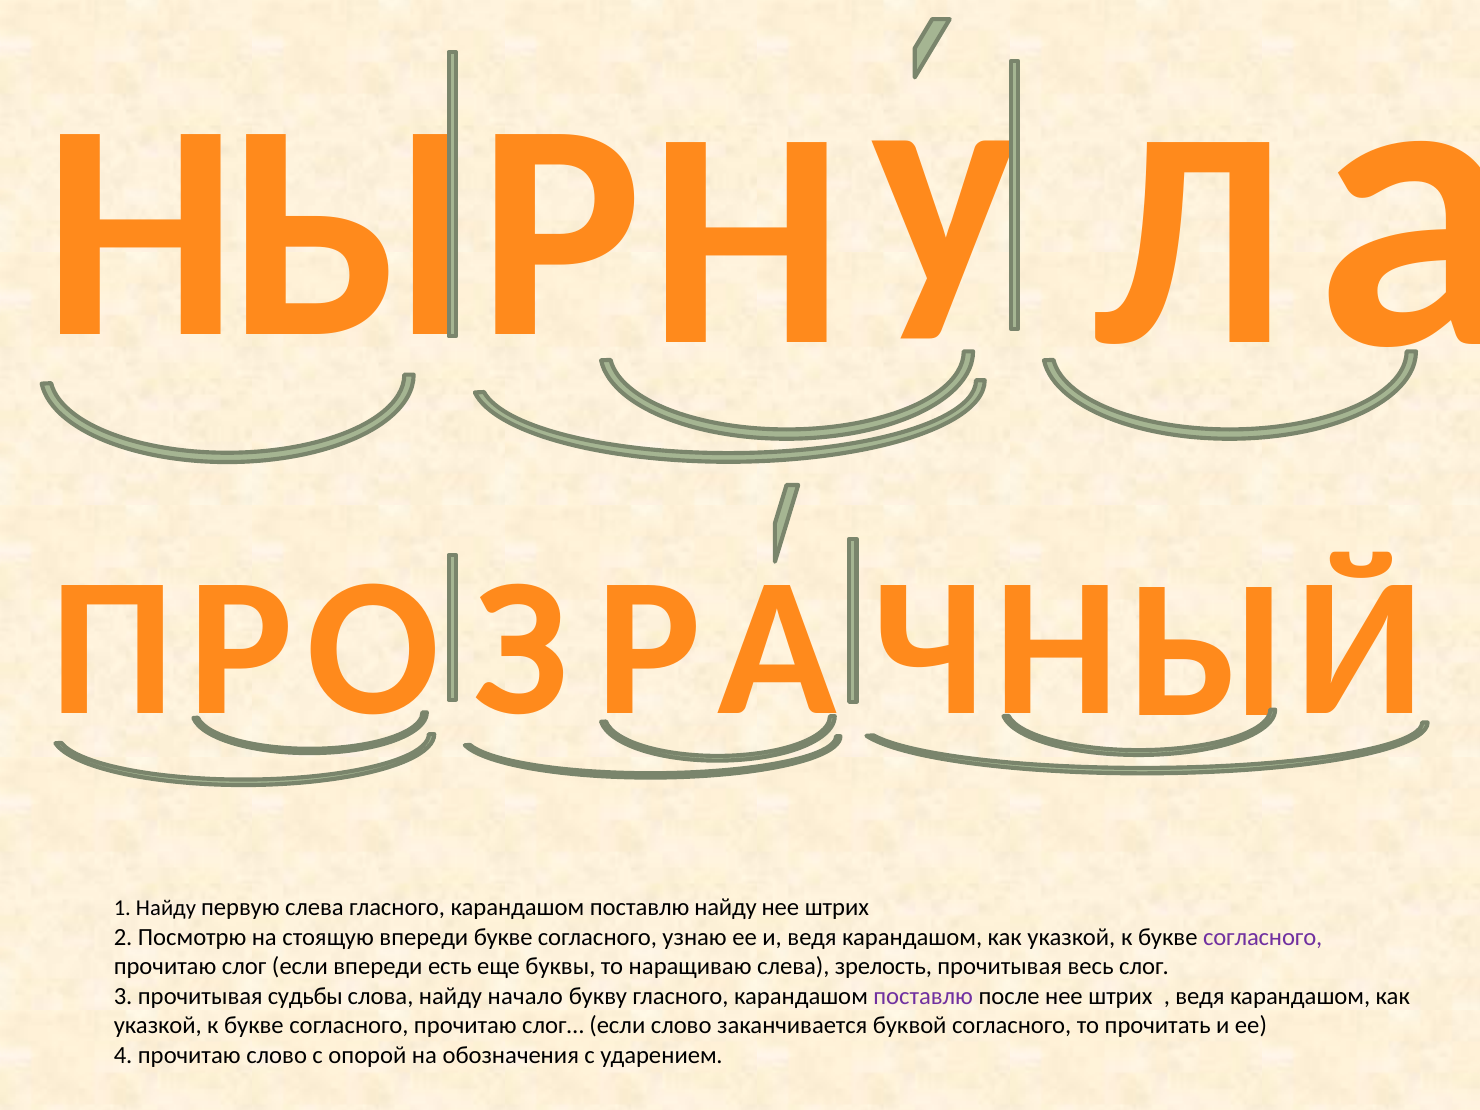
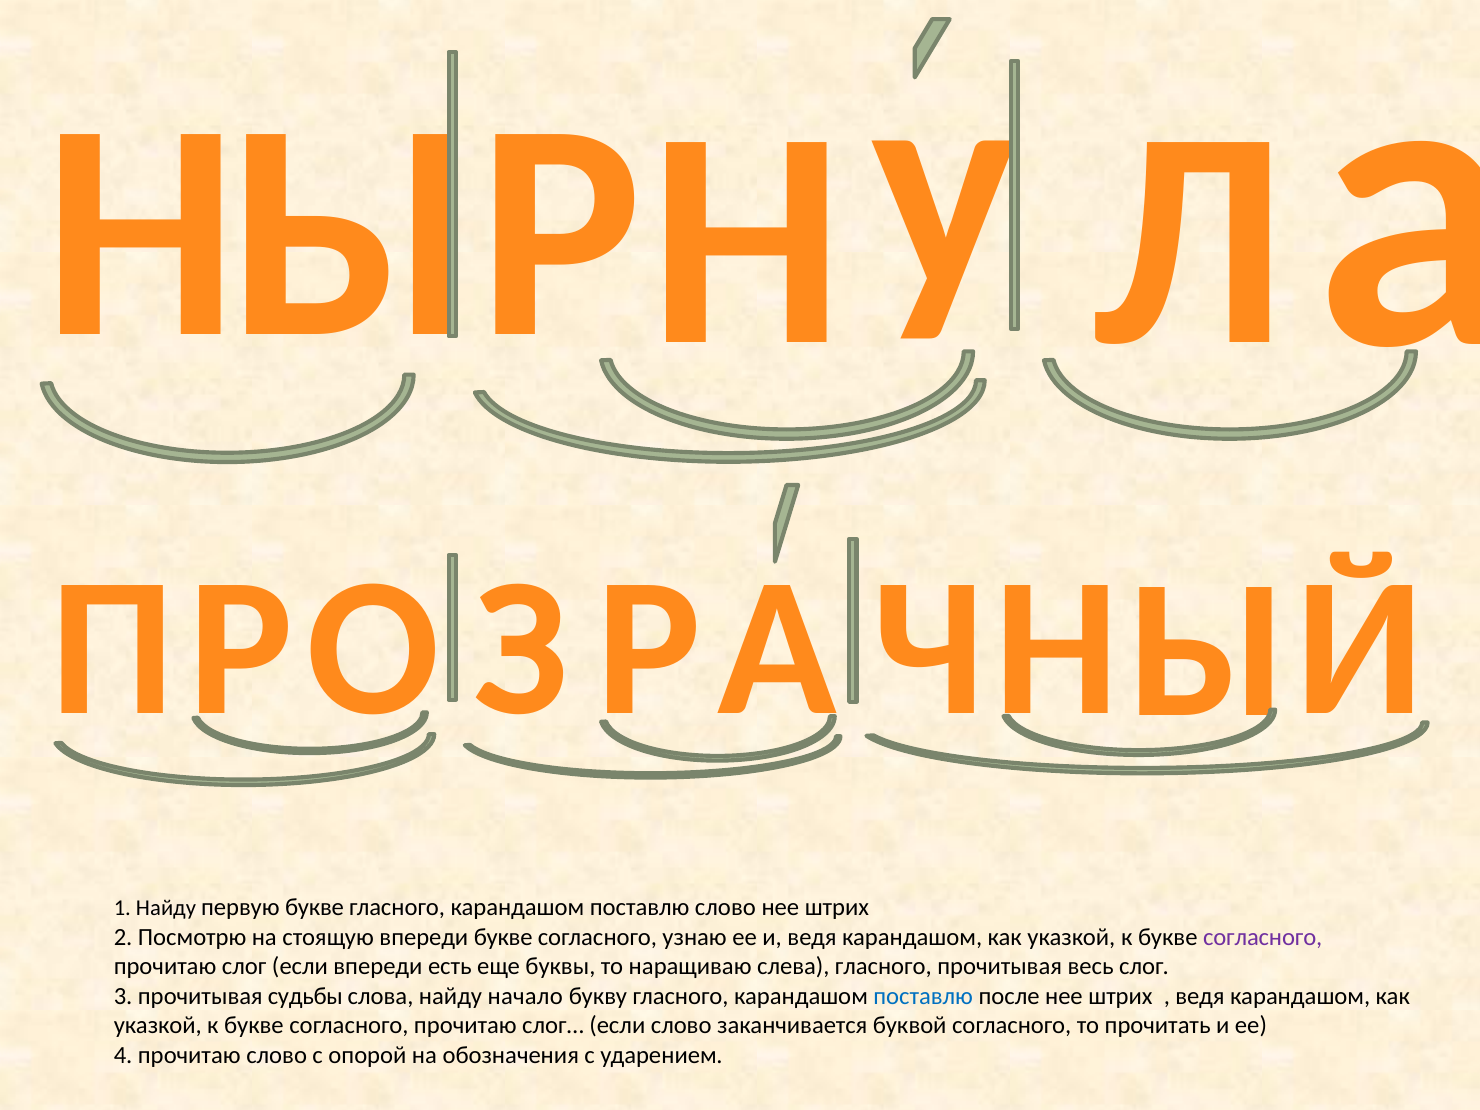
первую слева: слева -> букве (314, 907)
поставлю найду: найду -> слово (725, 907)
слева зрелость: зрелость -> гласного (883, 967)
поставлю colour: purple -> blue (923, 996)
